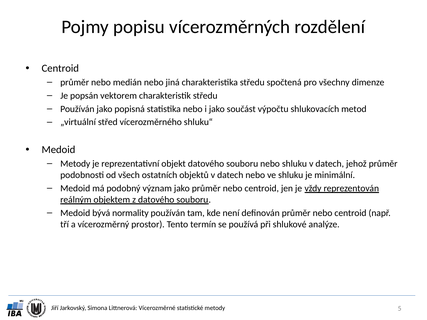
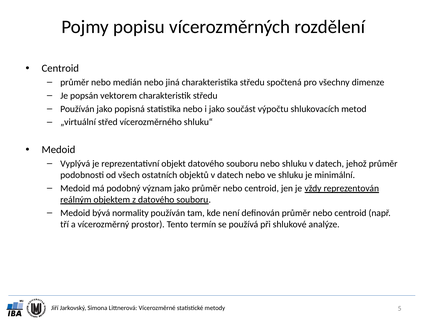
Metody: Metody -> Vyplývá (75, 164)
